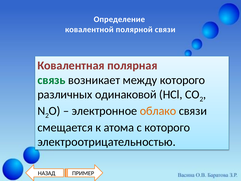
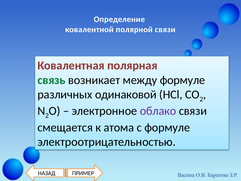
между которого: которого -> формуле (182, 80)
облако colour: orange -> purple (158, 111)
с которого: которого -> формуле (167, 127)
